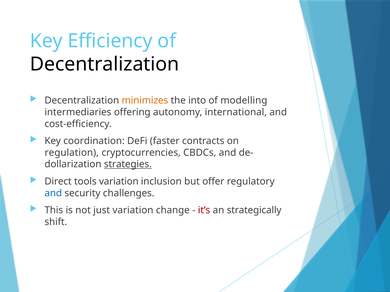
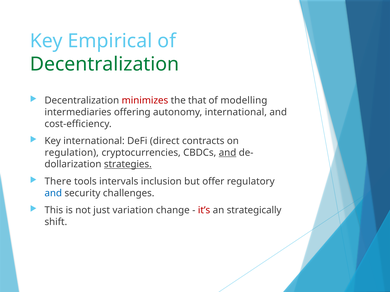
Efficiency: Efficiency -> Empirical (110, 41)
Decentralization colour: black -> green (105, 64)
minimizes colour: orange -> red (145, 101)
into: into -> that (197, 101)
Key coordination: coordination -> international (94, 141)
faster: faster -> direct (165, 141)
and underline: none -> present (228, 153)
Direct: Direct -> There (58, 182)
tools variation: variation -> intervals (119, 182)
